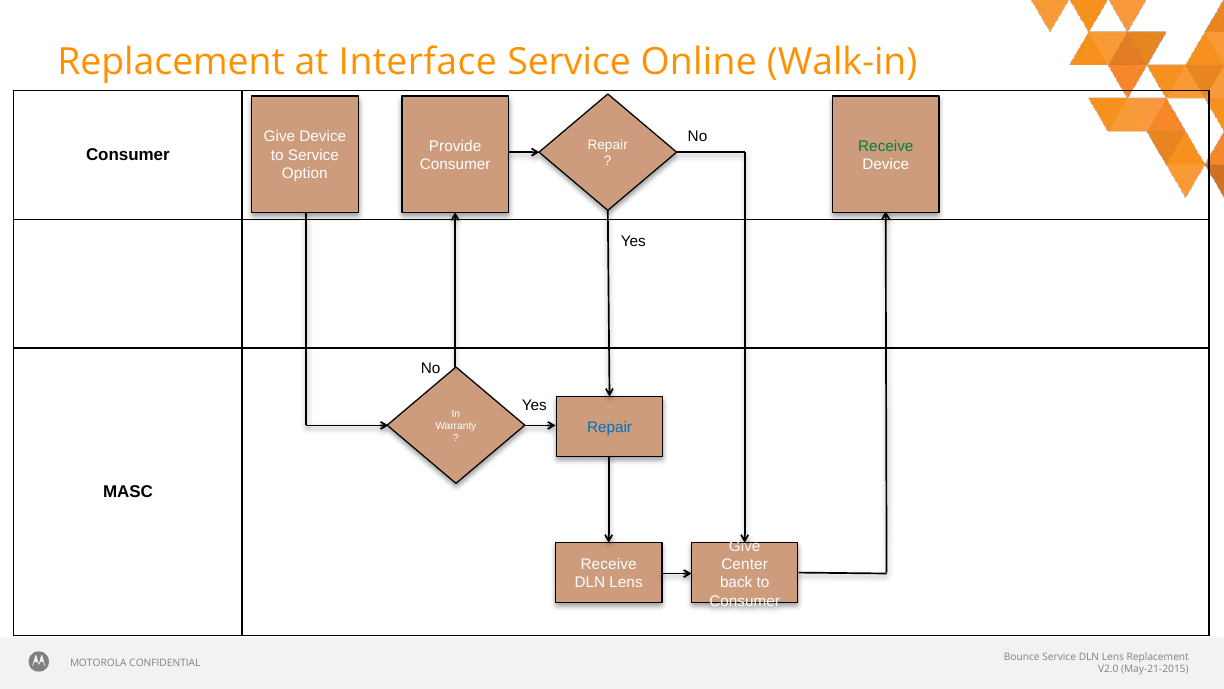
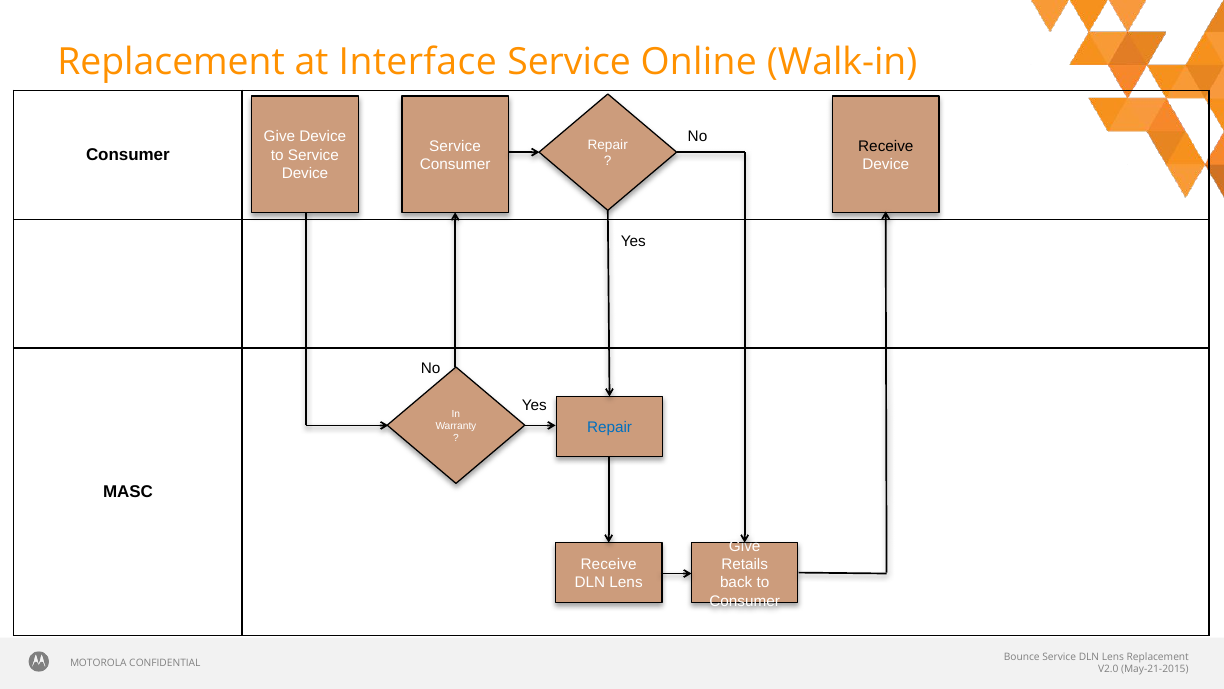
Provide: Provide -> Service (455, 146)
Receive colour: green -> black (886, 146)
Option: Option -> Device (305, 174)
Center: Center -> Retails (745, 564)
